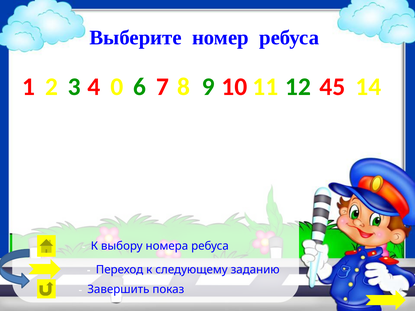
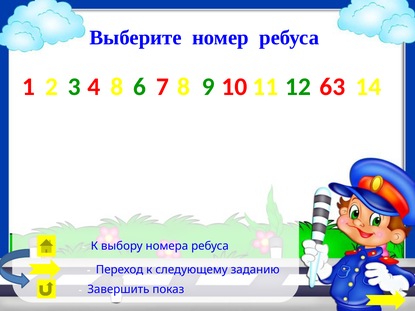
3 0: 0 -> 8 (117, 87)
45: 45 -> 63 (332, 87)
